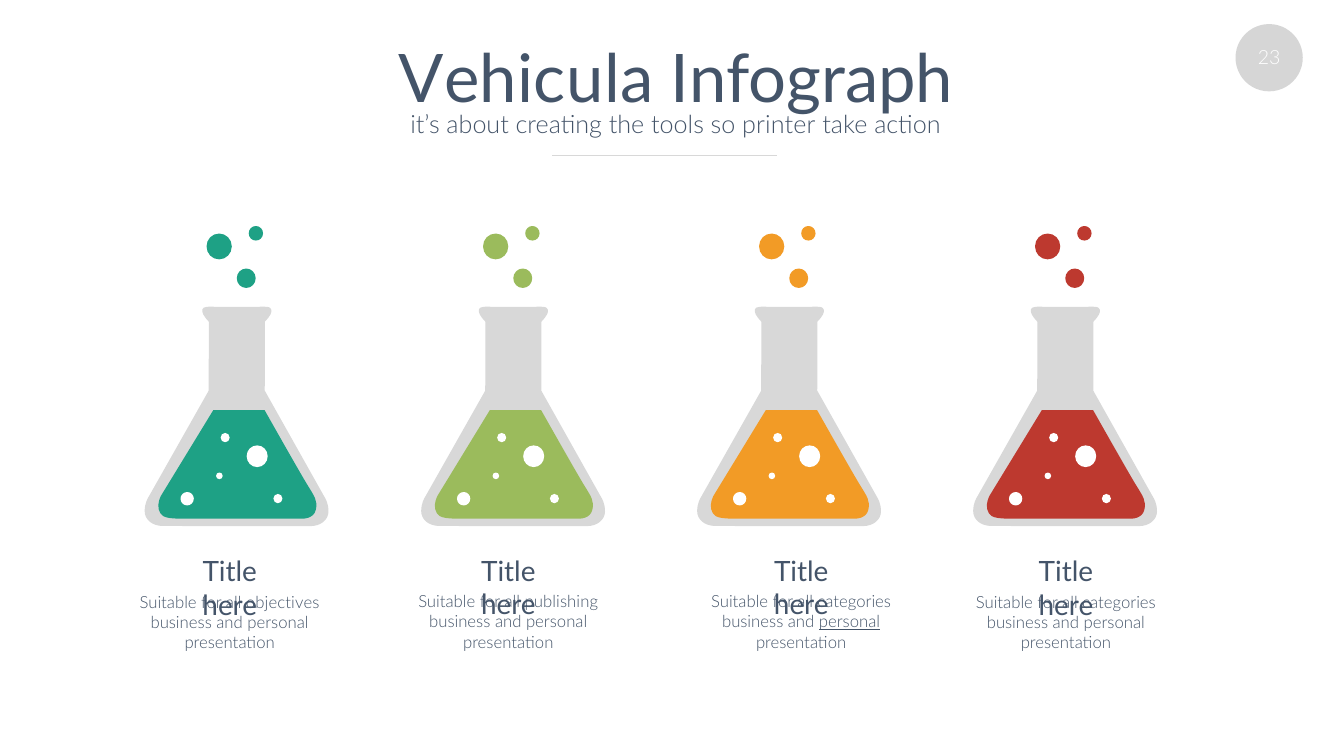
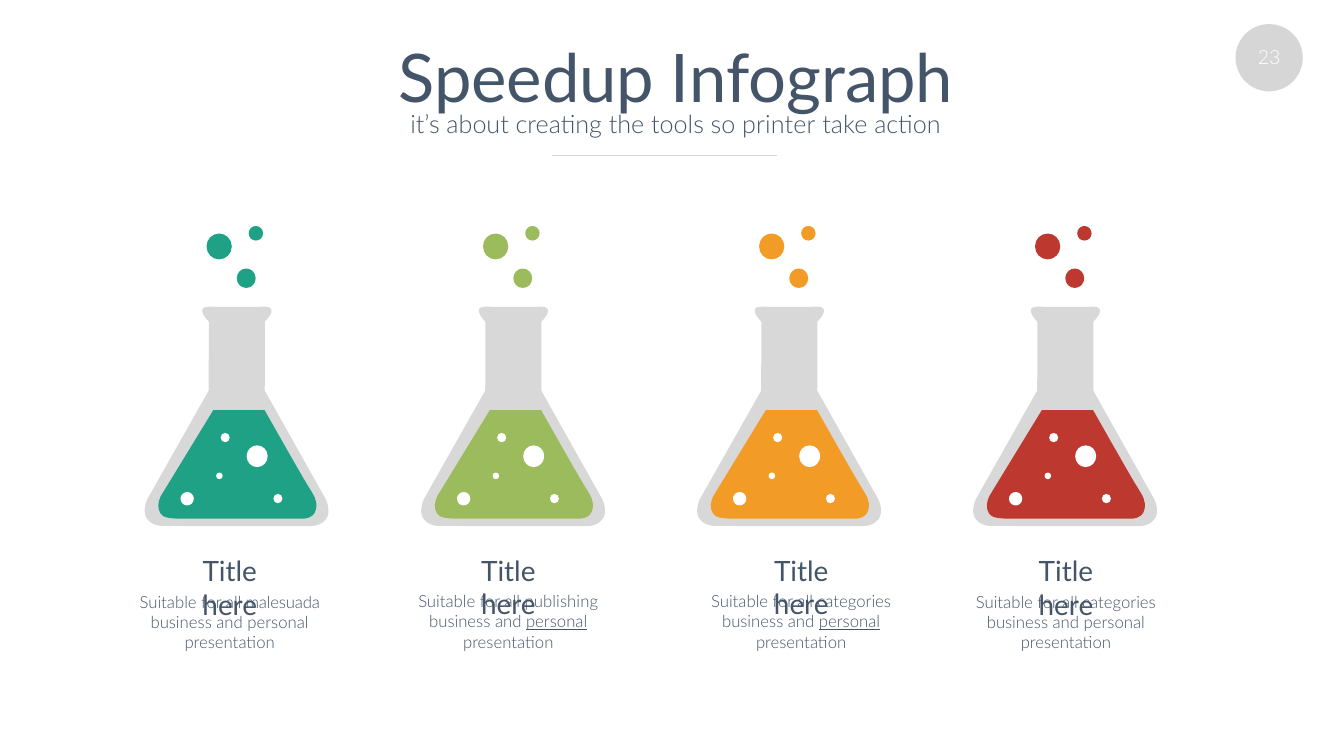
Vehicula: Vehicula -> Speedup (526, 81)
objectives: objectives -> malesuada (283, 602)
personal underline: none -> present (557, 622)
